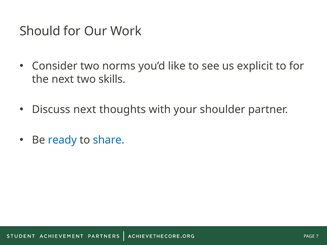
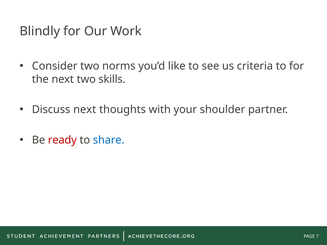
Should: Should -> Blindly (40, 31)
explicit: explicit -> criteria (255, 66)
ready colour: blue -> red (62, 140)
